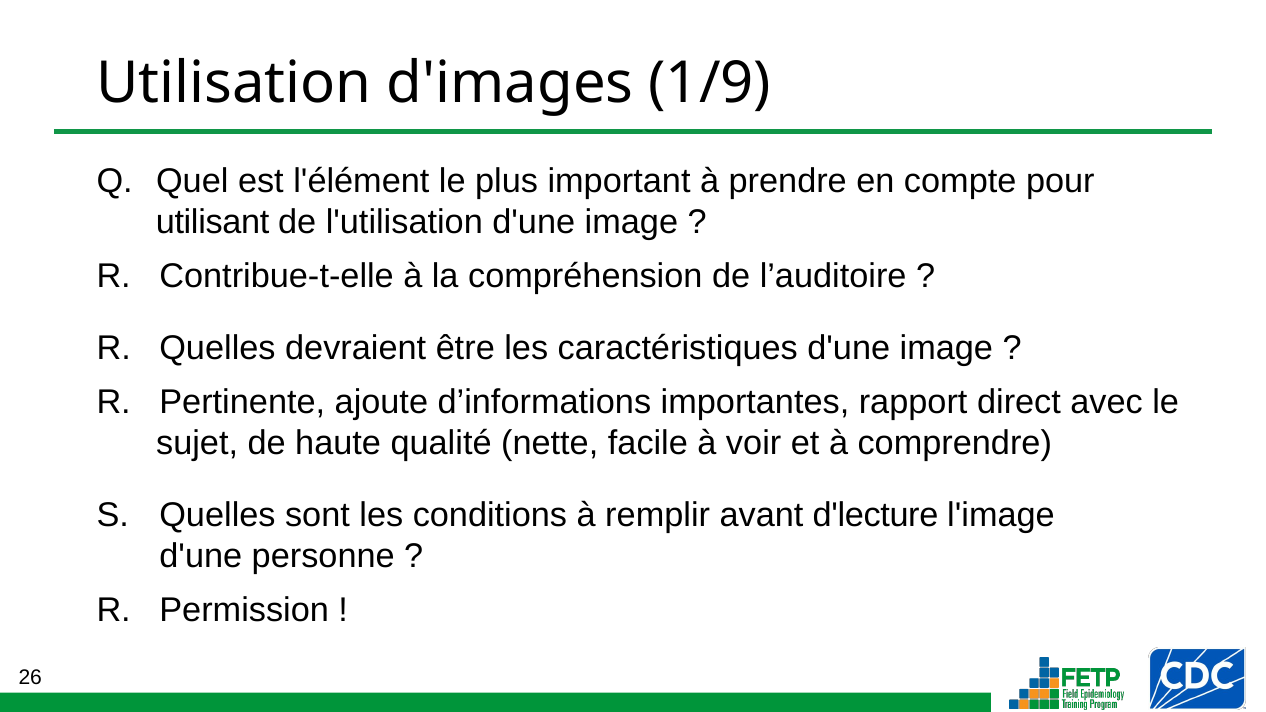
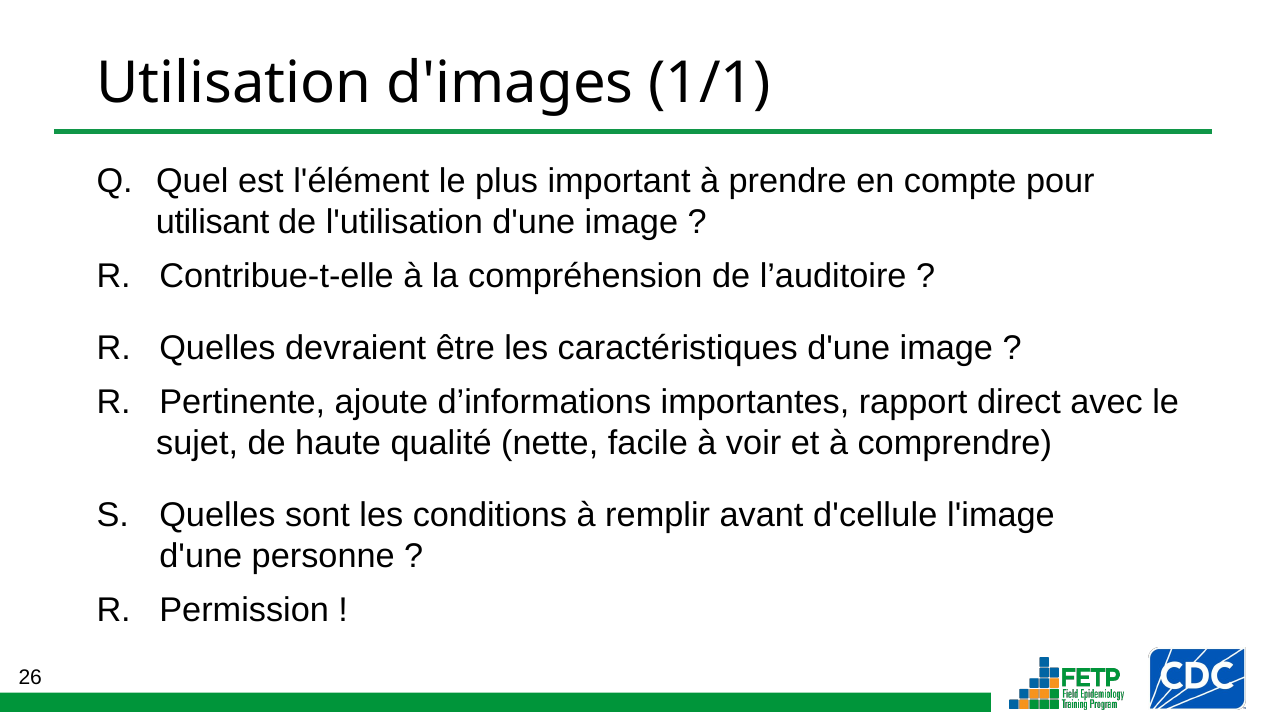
1/9: 1/9 -> 1/1 (710, 83)
d'lecture: d'lecture -> d'cellule (875, 515)
